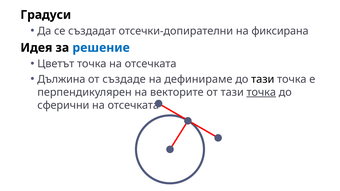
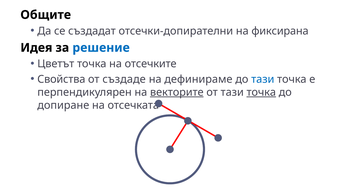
Градуси: Градуси -> Общите (46, 15)
точка на отсечката: отсечката -> отсечките (151, 64)
Дължина: Дължина -> Свойства (61, 79)
тази colour: black -> blue (263, 79)
векторите underline: none -> present (177, 92)
сферични: сферични -> допиране (63, 105)
